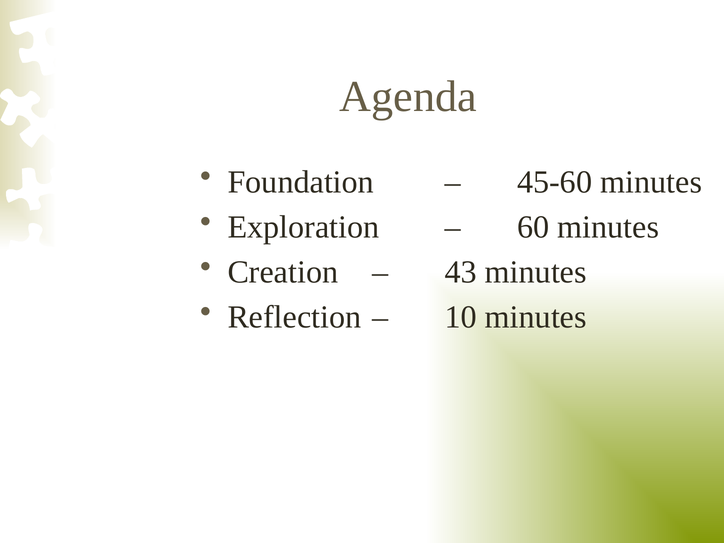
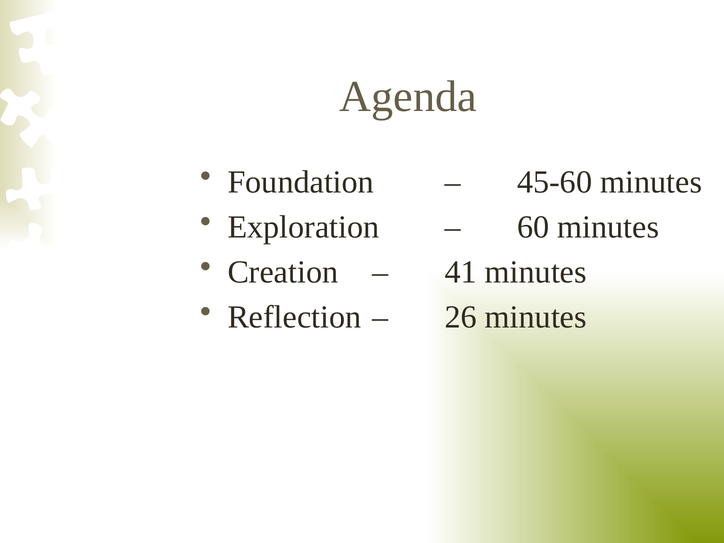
43: 43 -> 41 (461, 272)
10: 10 -> 26 (461, 317)
